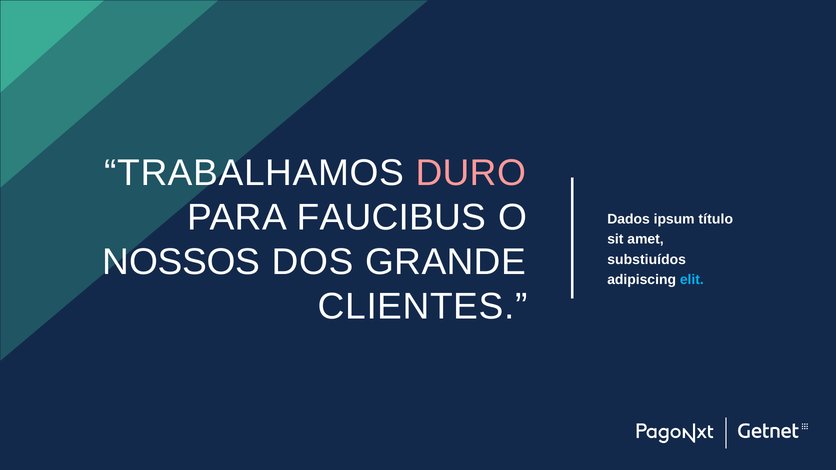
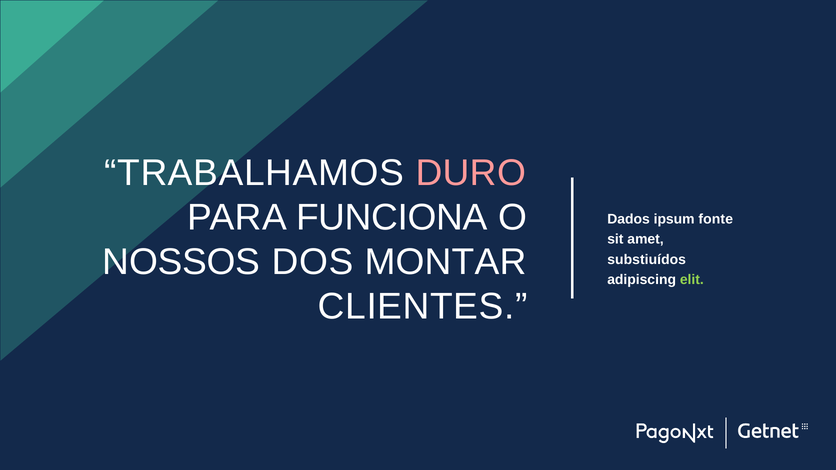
FAUCIBUS: FAUCIBUS -> FUNCIONA (392, 218)
título: título -> fonte (716, 219)
GRANDE: GRANDE -> MONTAR (446, 262)
elit colour: light blue -> light green (692, 280)
